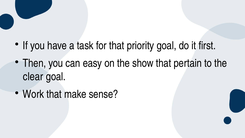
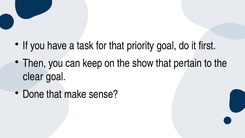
easy: easy -> keep (92, 63)
Work: Work -> Done (33, 94)
